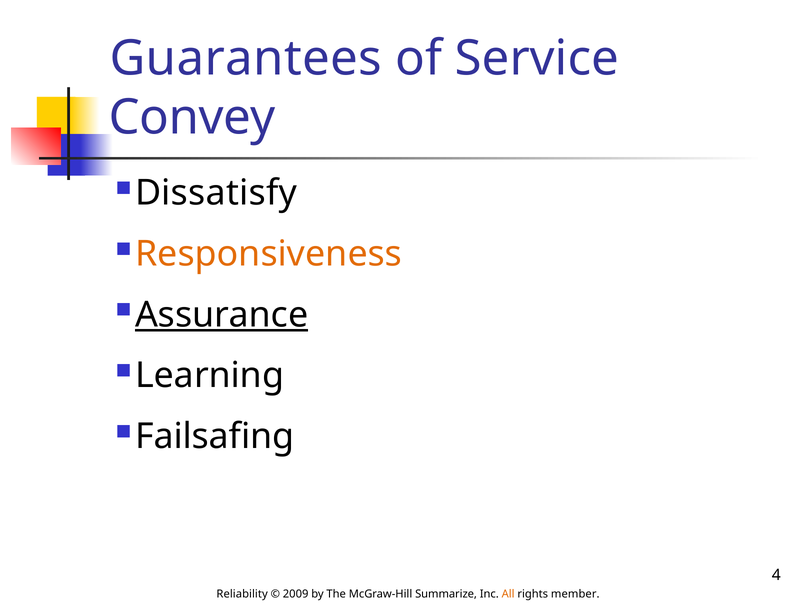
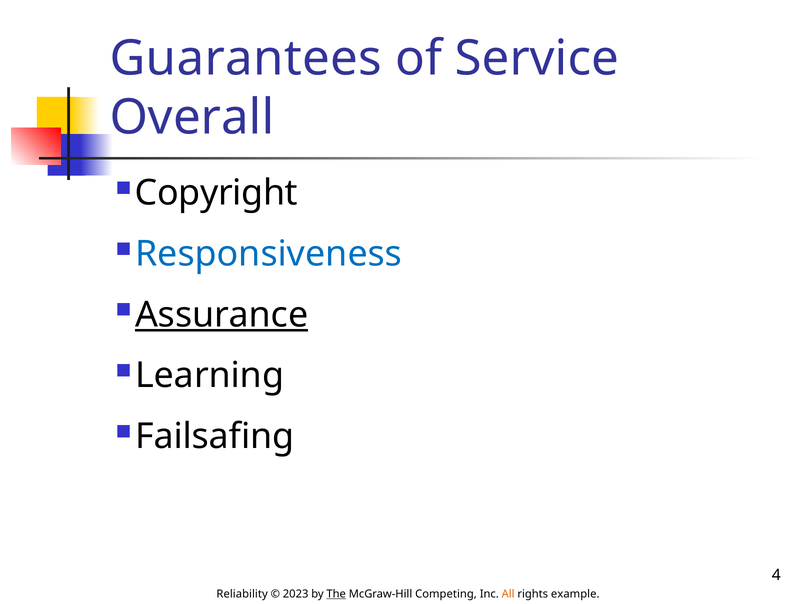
Convey: Convey -> Overall (192, 118)
Dissatisfy: Dissatisfy -> Copyright (216, 193)
Responsiveness colour: orange -> blue (269, 254)
2009: 2009 -> 2023 (296, 595)
The underline: none -> present (336, 595)
Summarize: Summarize -> Competing (446, 595)
member: member -> example (575, 595)
